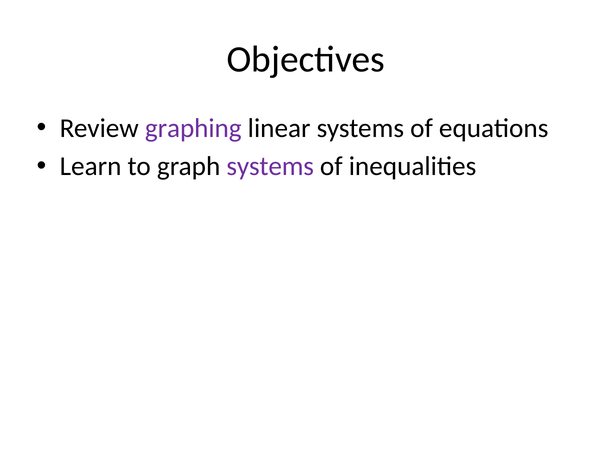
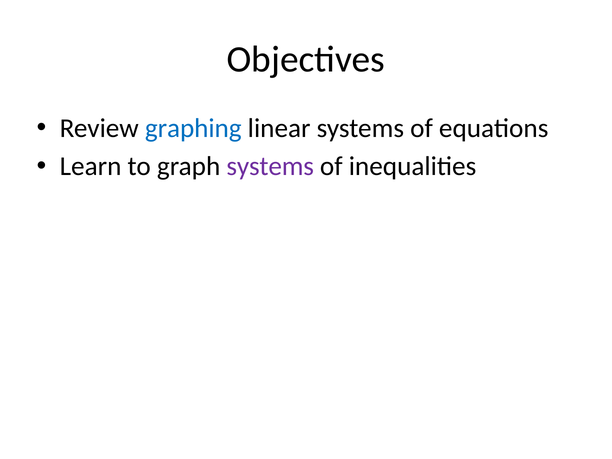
graphing colour: purple -> blue (193, 128)
